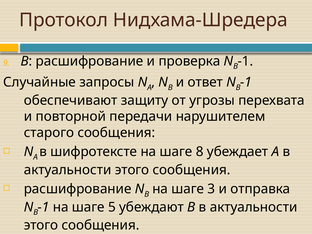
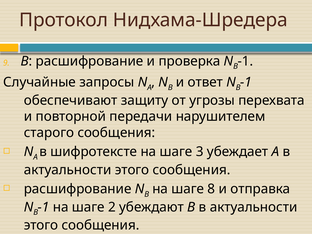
8: 8 -> 3 (200, 152)
3: 3 -> 8 (211, 189)
5: 5 -> 2 (112, 207)
